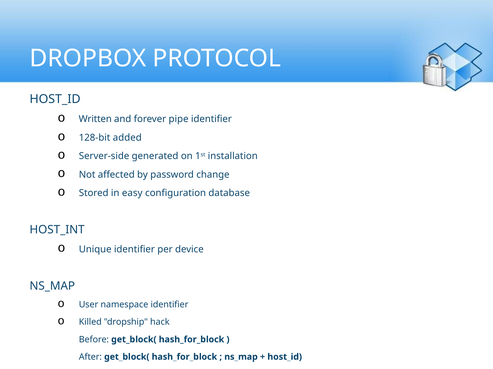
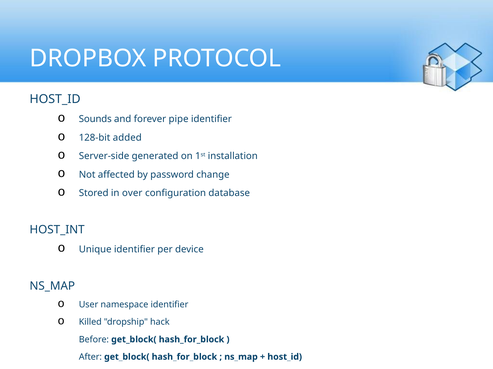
Written: Written -> Sounds (95, 119)
easy: easy -> over (132, 193)
